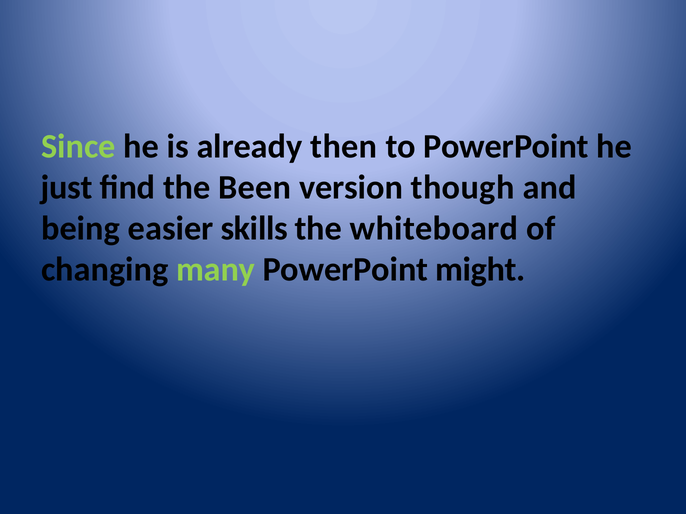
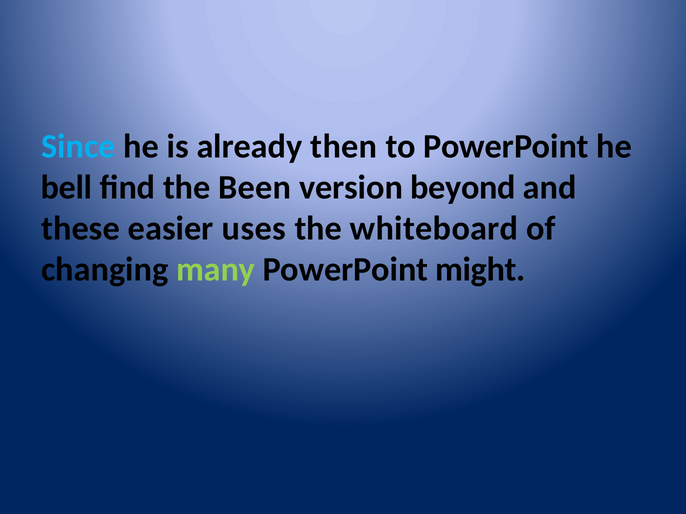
Since colour: light green -> light blue (78, 146)
just: just -> bell (67, 188)
though: though -> beyond (463, 188)
being: being -> these (81, 229)
skills: skills -> uses (254, 229)
